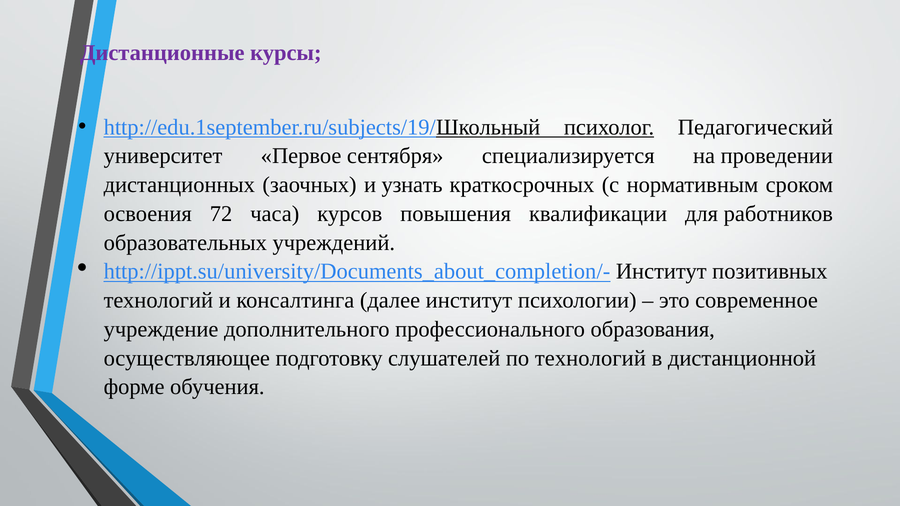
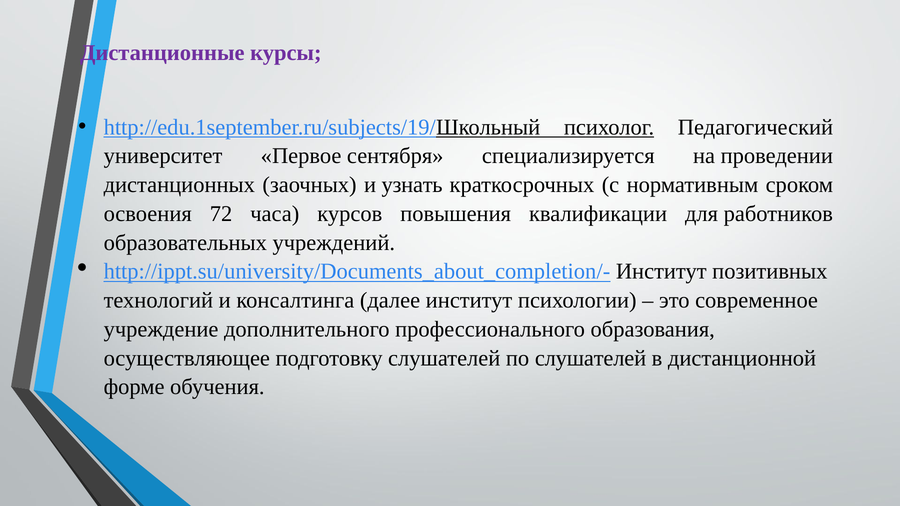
по технологий: технологий -> слушателей (591, 358)
